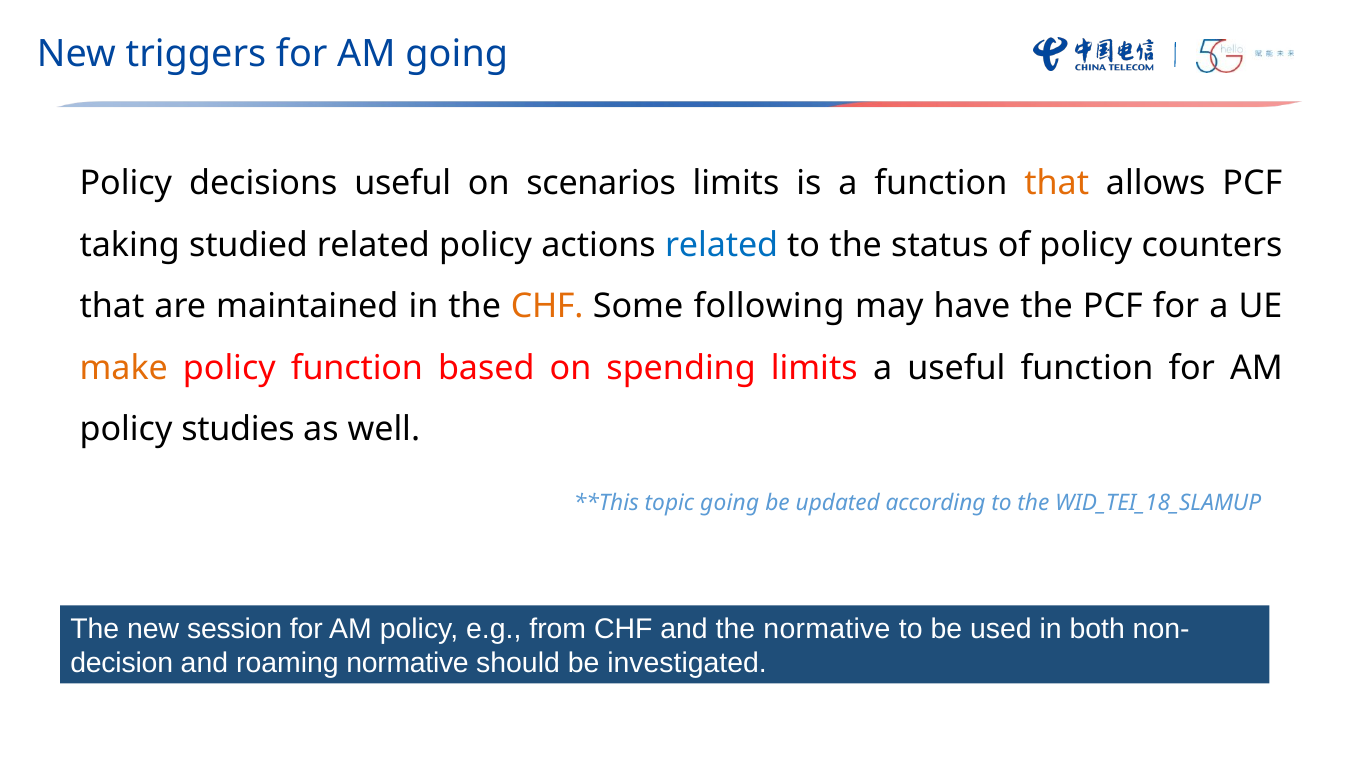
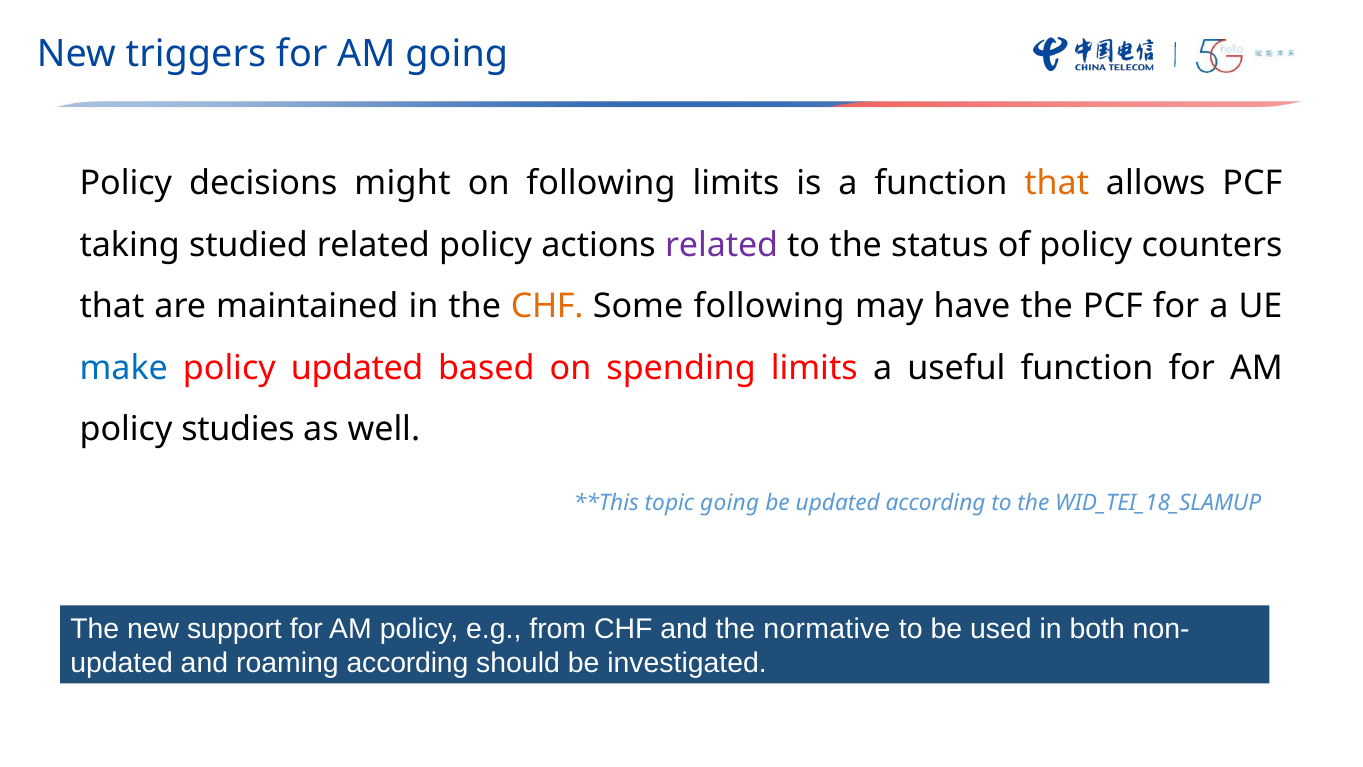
decisions useful: useful -> might (402, 184)
on scenarios: scenarios -> following (601, 184)
related colour: blue -> purple (722, 245)
make colour: orange -> blue (124, 368)
policy function: function -> updated (357, 368)
session: session -> support (234, 629)
decision: decision -> updated (122, 663)
roaming normative: normative -> according (408, 663)
